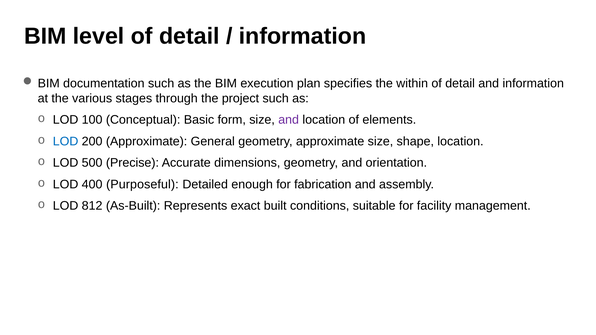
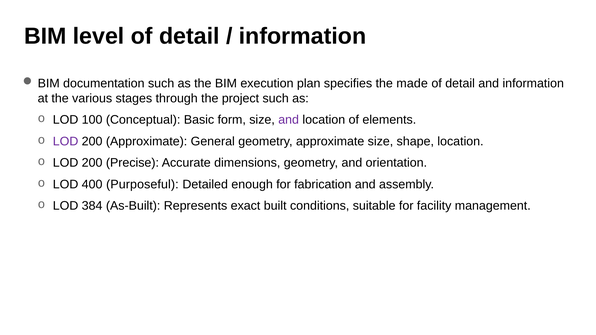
within: within -> made (412, 84)
LOD colour: blue -> purple (66, 141)
500: 500 -> 200 (92, 163)
812: 812 -> 384 (92, 206)
